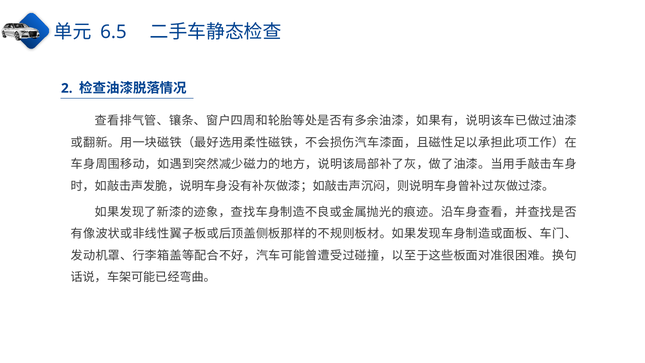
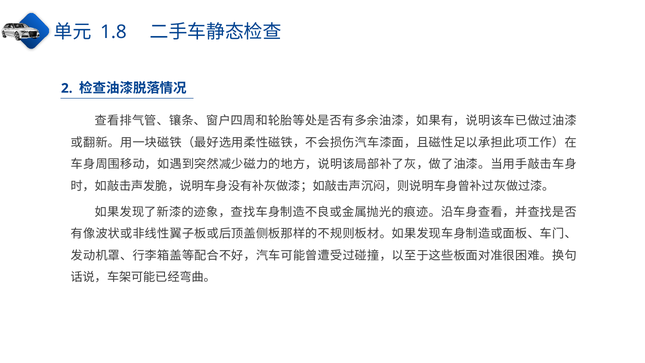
6.5: 6.5 -> 1.8 (113, 32)
